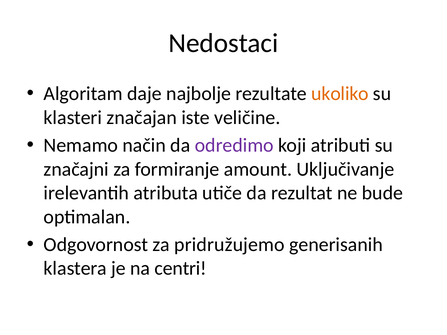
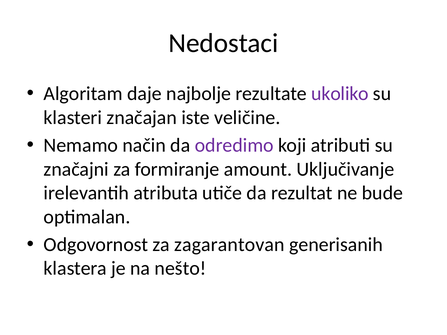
ukoliko colour: orange -> purple (340, 94)
pridružujemo: pridružujemo -> zagarantovan (229, 245)
centri: centri -> nešto (181, 269)
